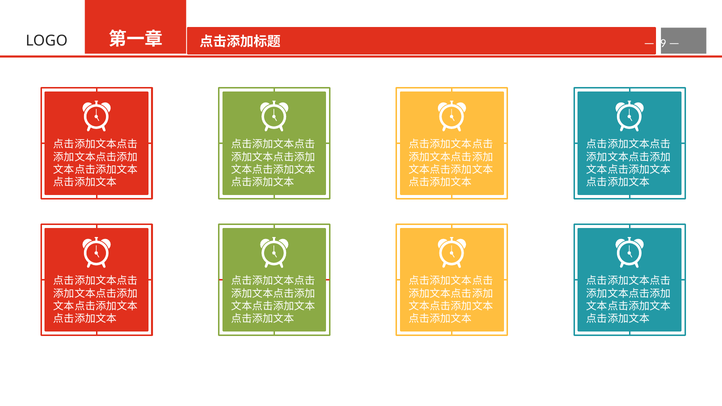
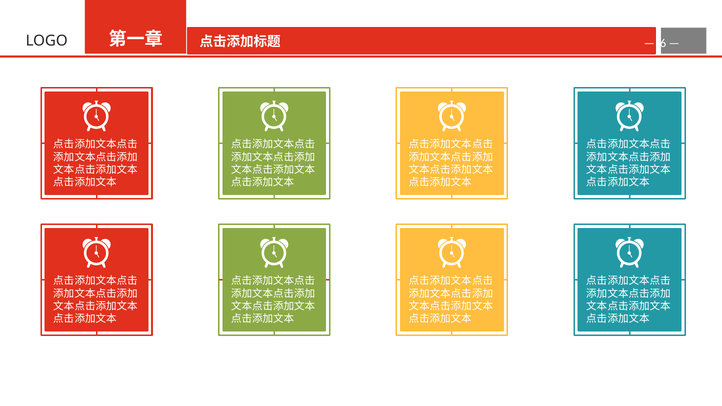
9: 9 -> 6 (663, 43)
